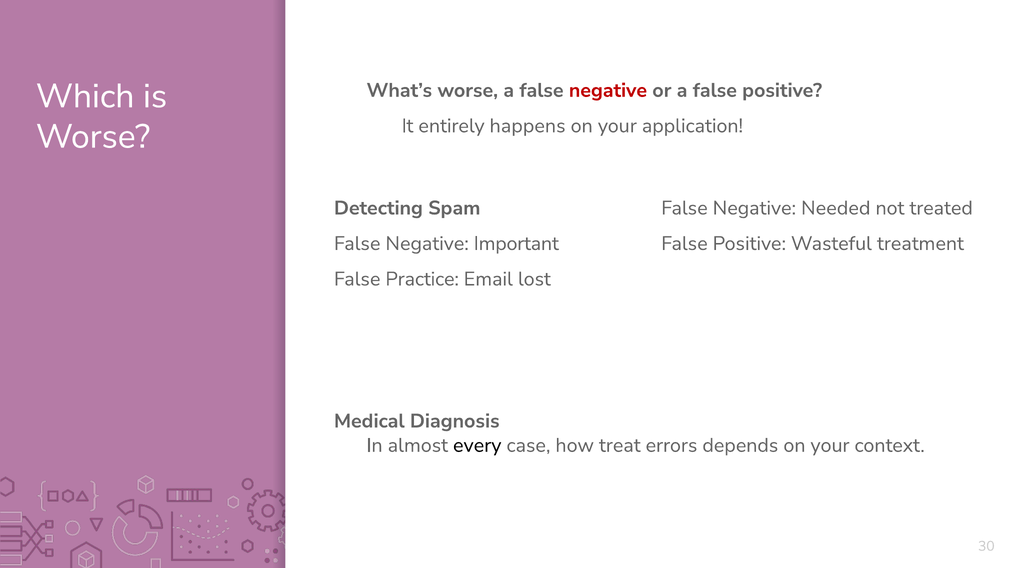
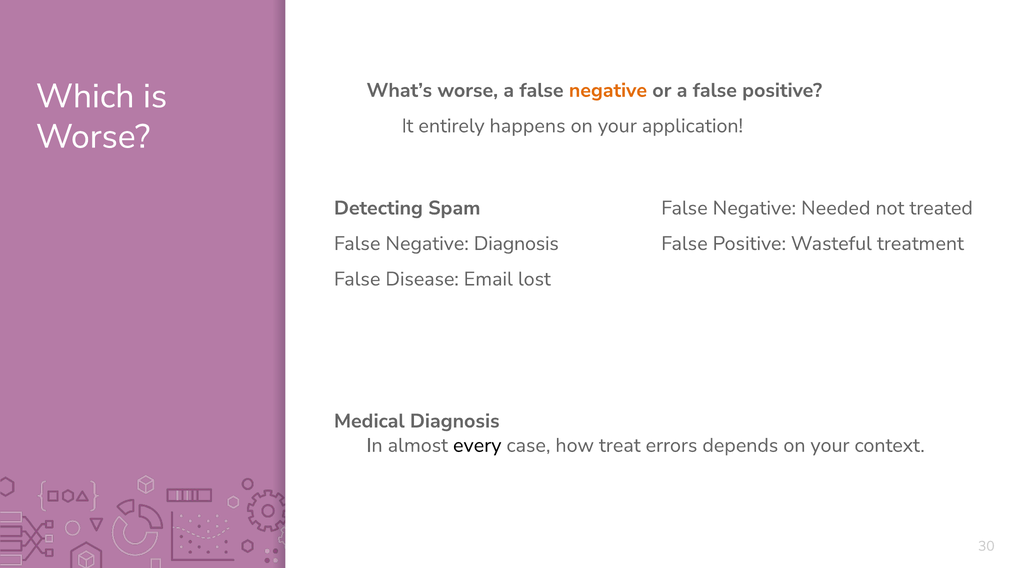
negative colour: red -> orange (608, 90)
Negative Important: Important -> Diagnosis (516, 243)
Practice: Practice -> Disease (422, 279)
